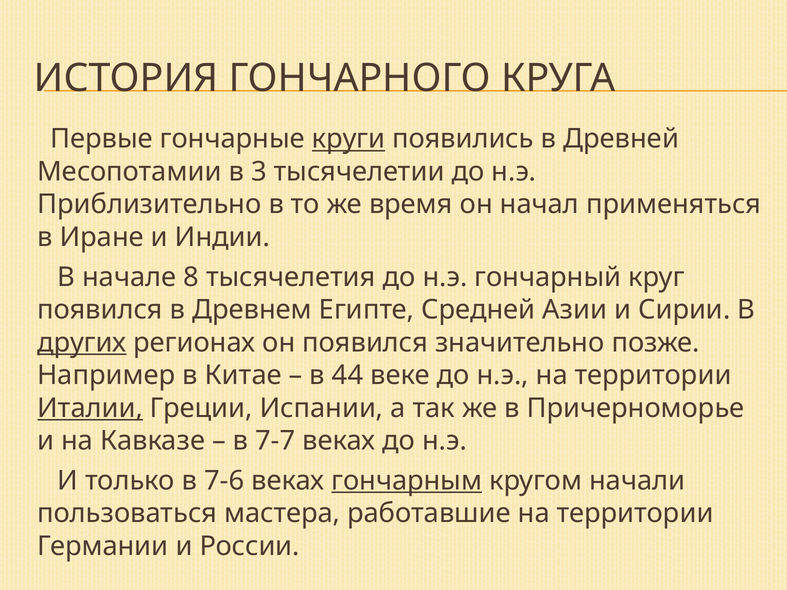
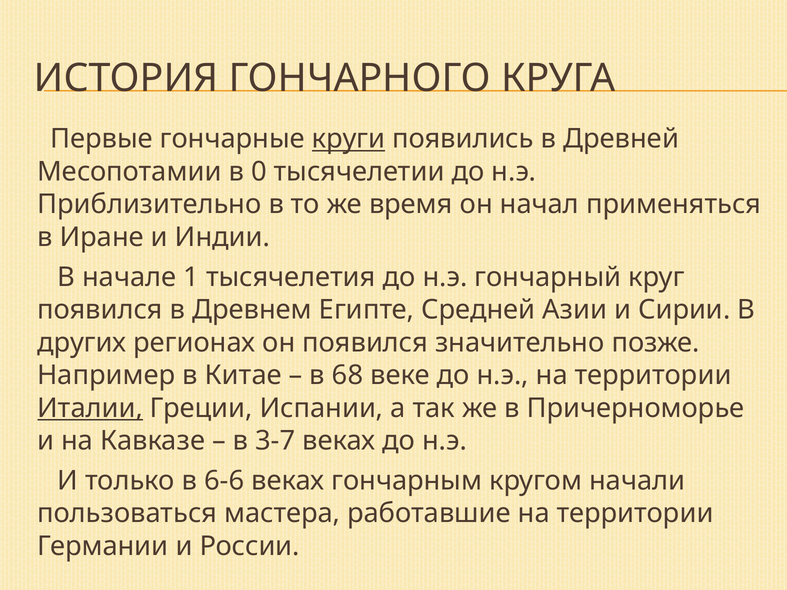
3: 3 -> 0 (259, 172)
8: 8 -> 1 (191, 277)
других underline: present -> none (82, 343)
44: 44 -> 68 (348, 375)
7-7: 7-7 -> 3-7 (275, 441)
7-6: 7-6 -> 6-6 (224, 481)
гончарным underline: present -> none (407, 481)
